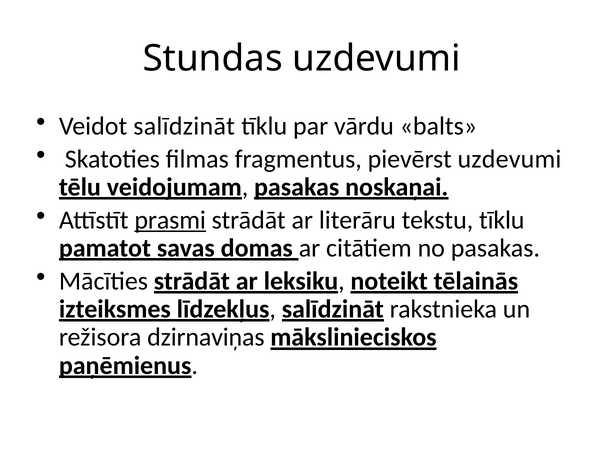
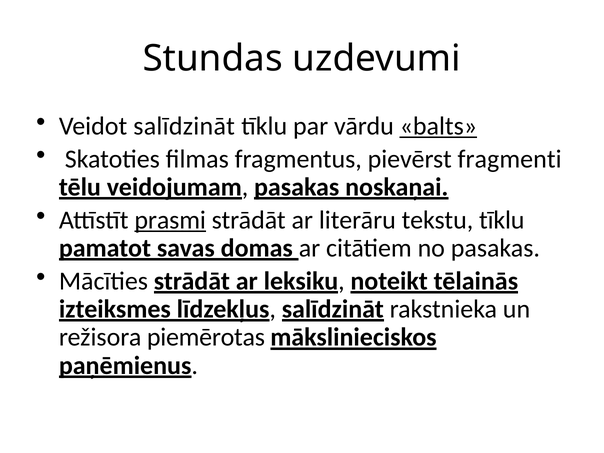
balts underline: none -> present (438, 126)
pievērst uzdevumi: uzdevumi -> fragmenti (510, 159)
dzirnaviņas: dzirnaviņas -> piemērotas (206, 337)
